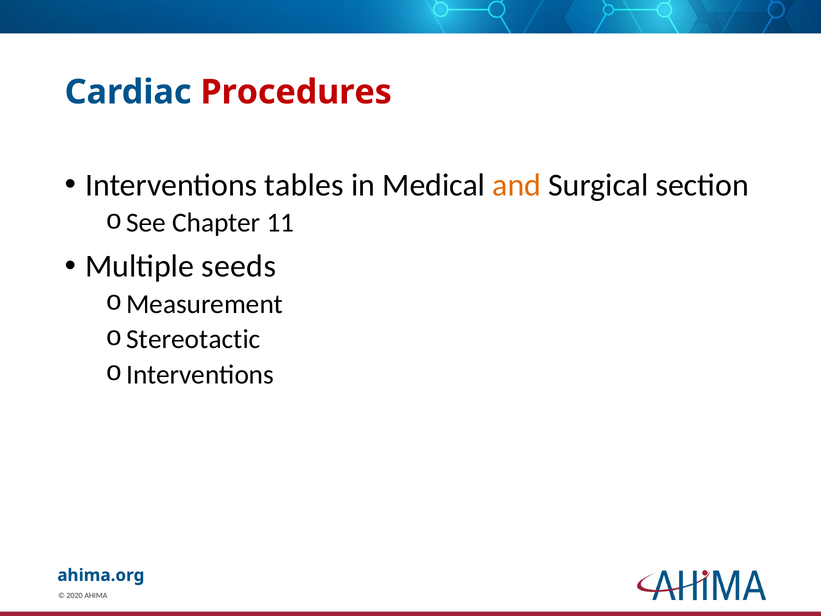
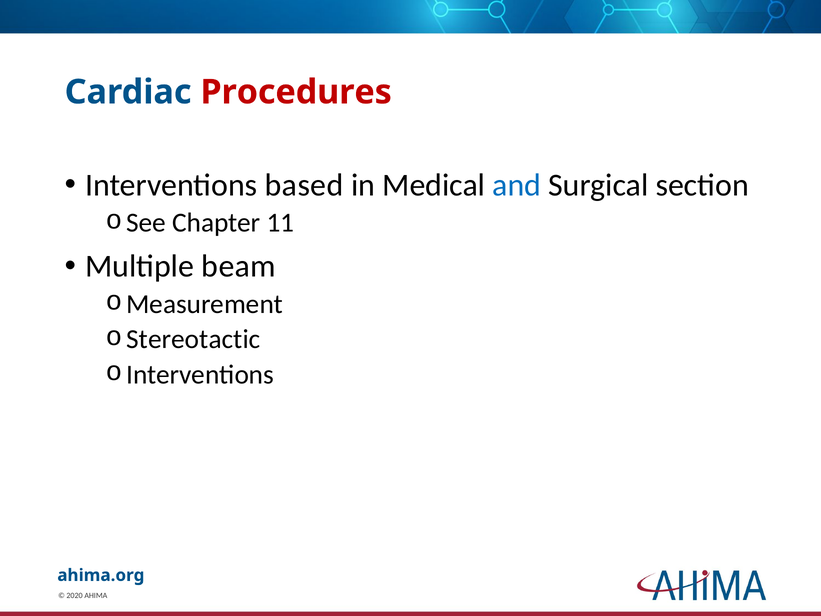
tables: tables -> based (304, 185)
and colour: orange -> blue (517, 185)
seeds: seeds -> beam (239, 266)
